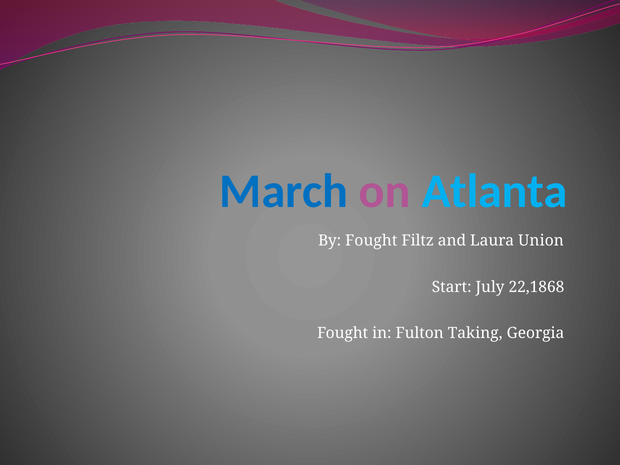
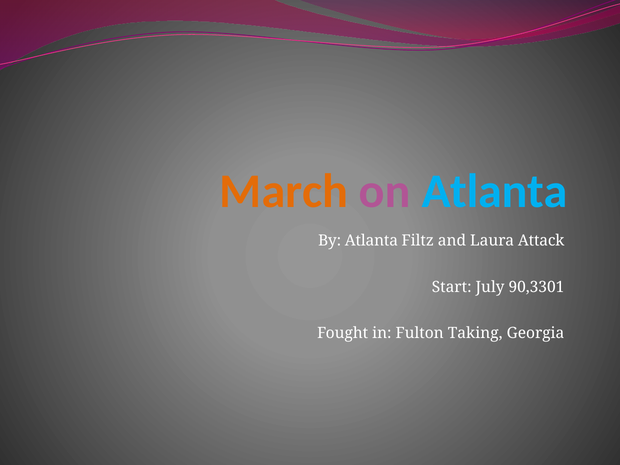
March colour: blue -> orange (284, 191)
By Fought: Fought -> Atlanta (371, 241)
Union: Union -> Attack (541, 241)
22,1868: 22,1868 -> 90,3301 (536, 287)
